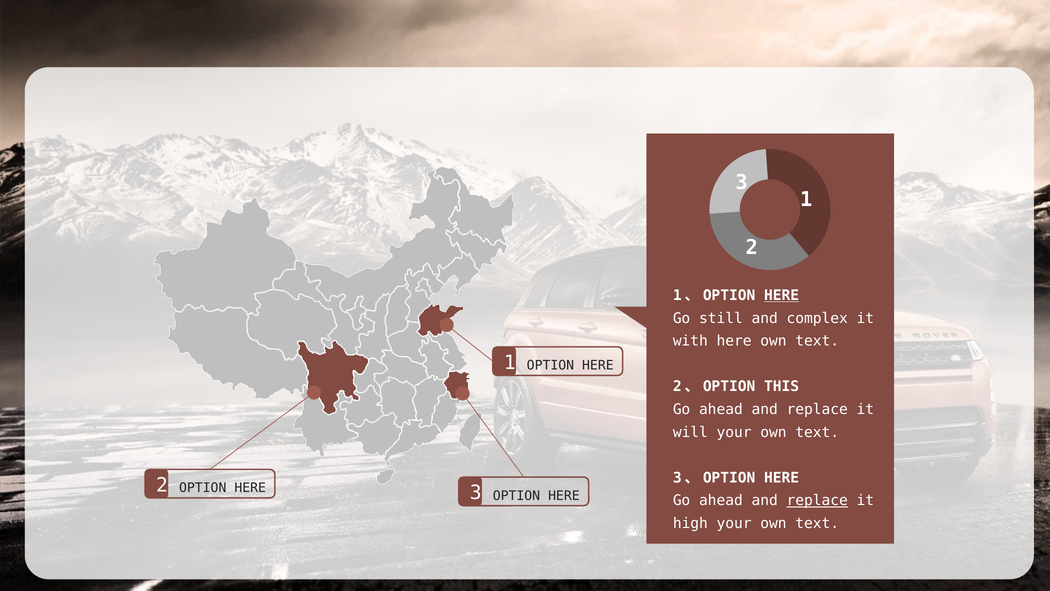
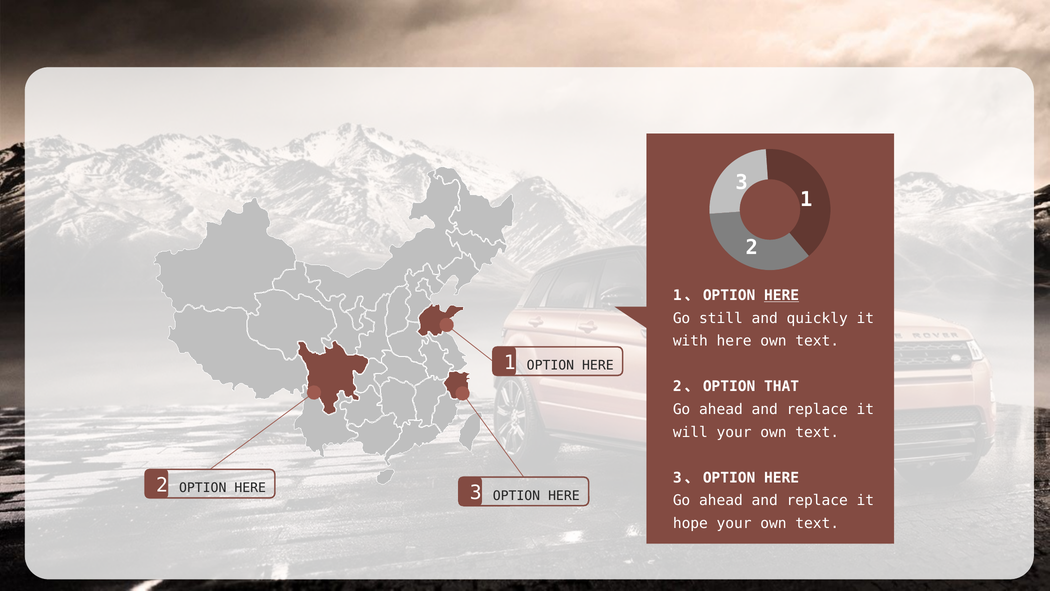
complex: complex -> quickly (817, 318)
THIS: THIS -> THAT (782, 386)
replace underline: present -> none (817, 500)
high: high -> hope (690, 523)
